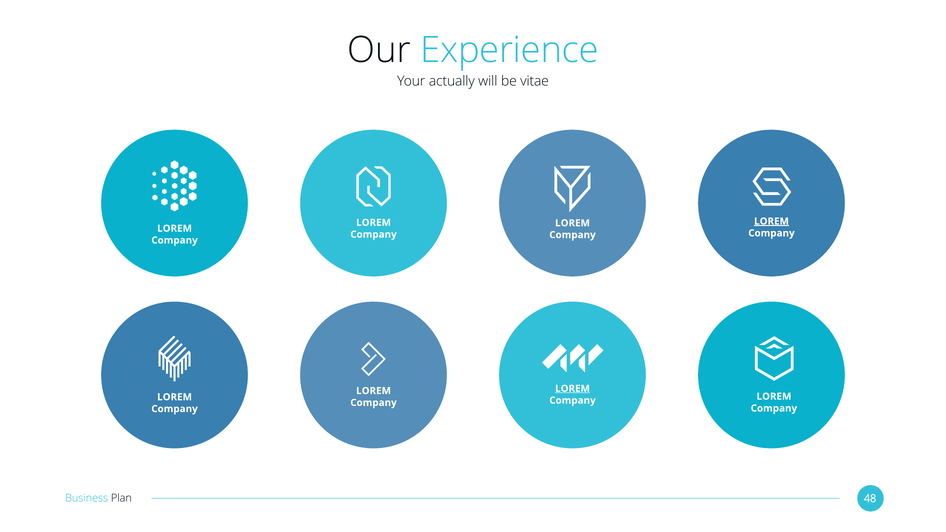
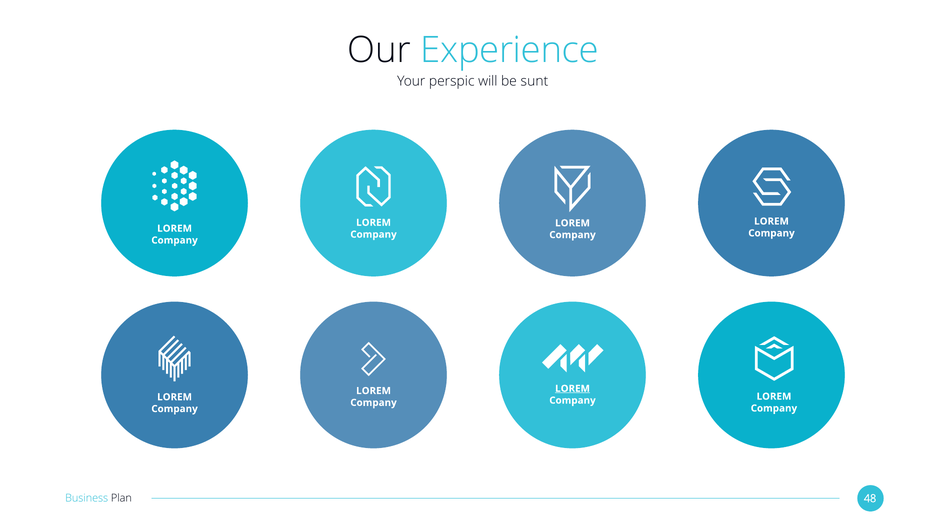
actually: actually -> perspic (452, 81)
vitae: vitae -> sunt (534, 81)
LOREM underline: present -> none (771, 221)
